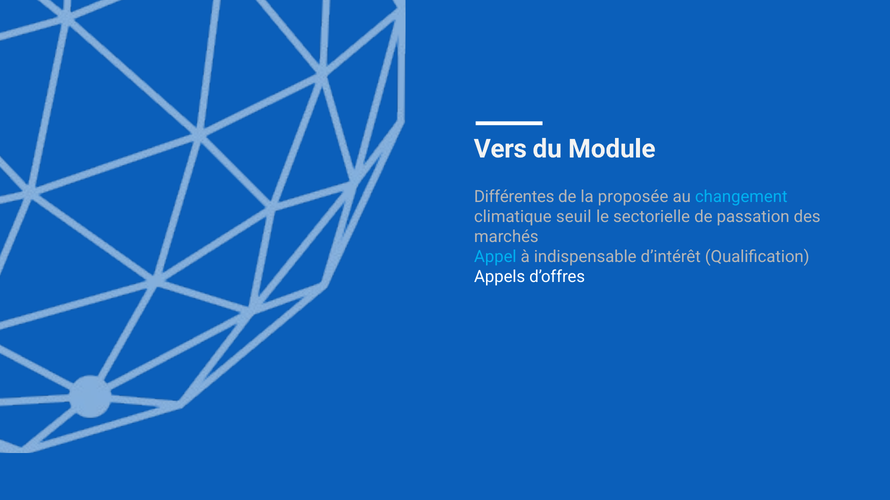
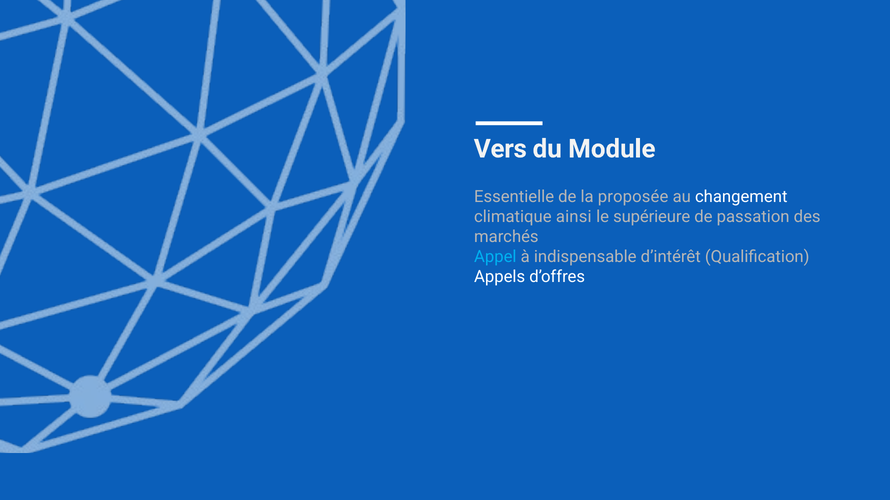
Différentes: Différentes -> Essentielle (514, 197)
changement colour: light blue -> white (741, 197)
seuil: seuil -> ainsi (574, 217)
sectorielle: sectorielle -> supérieure (652, 217)
